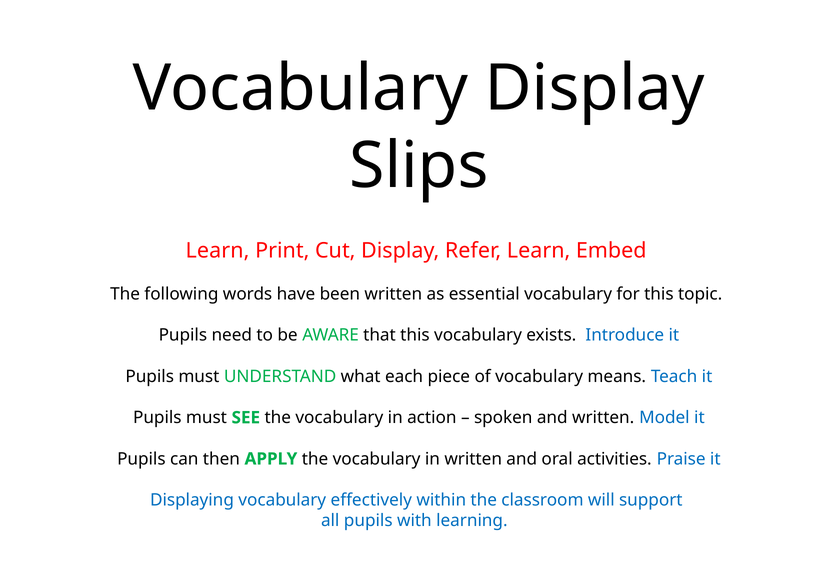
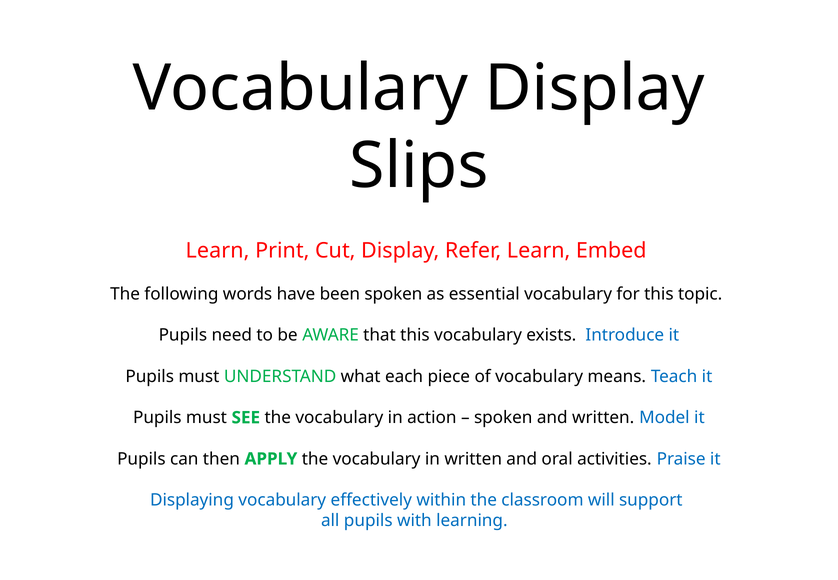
been written: written -> spoken (393, 294)
